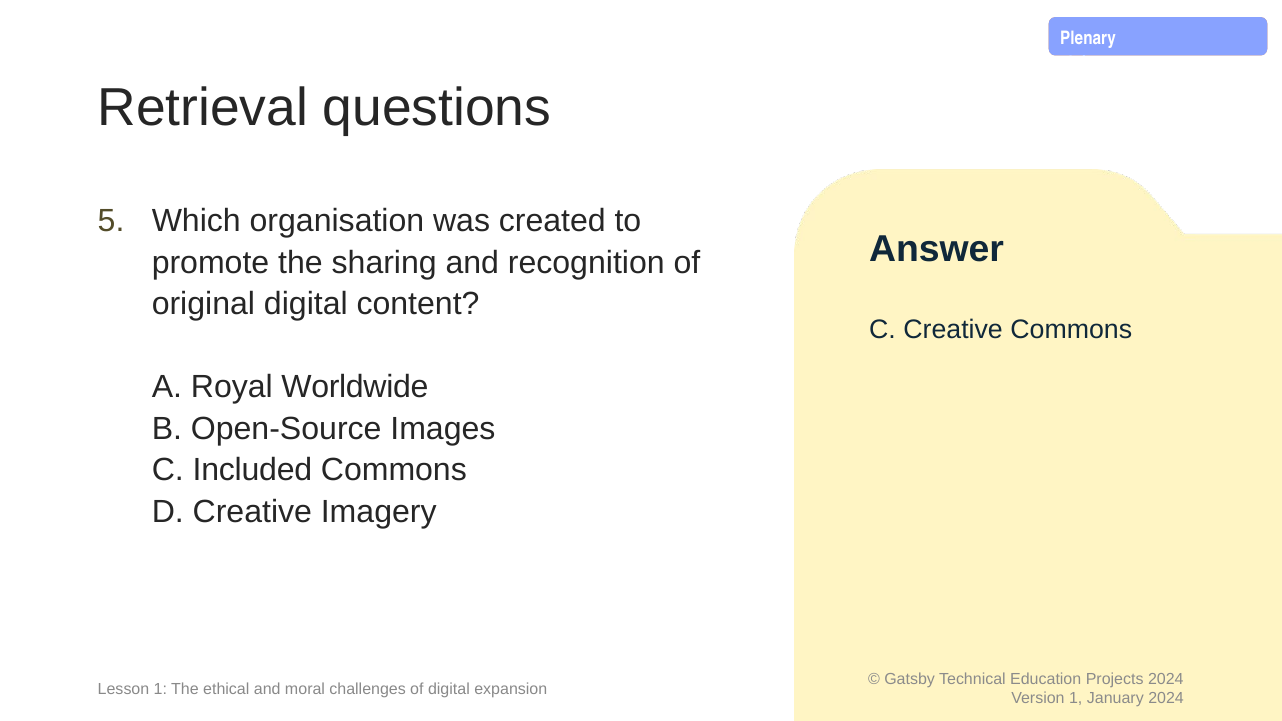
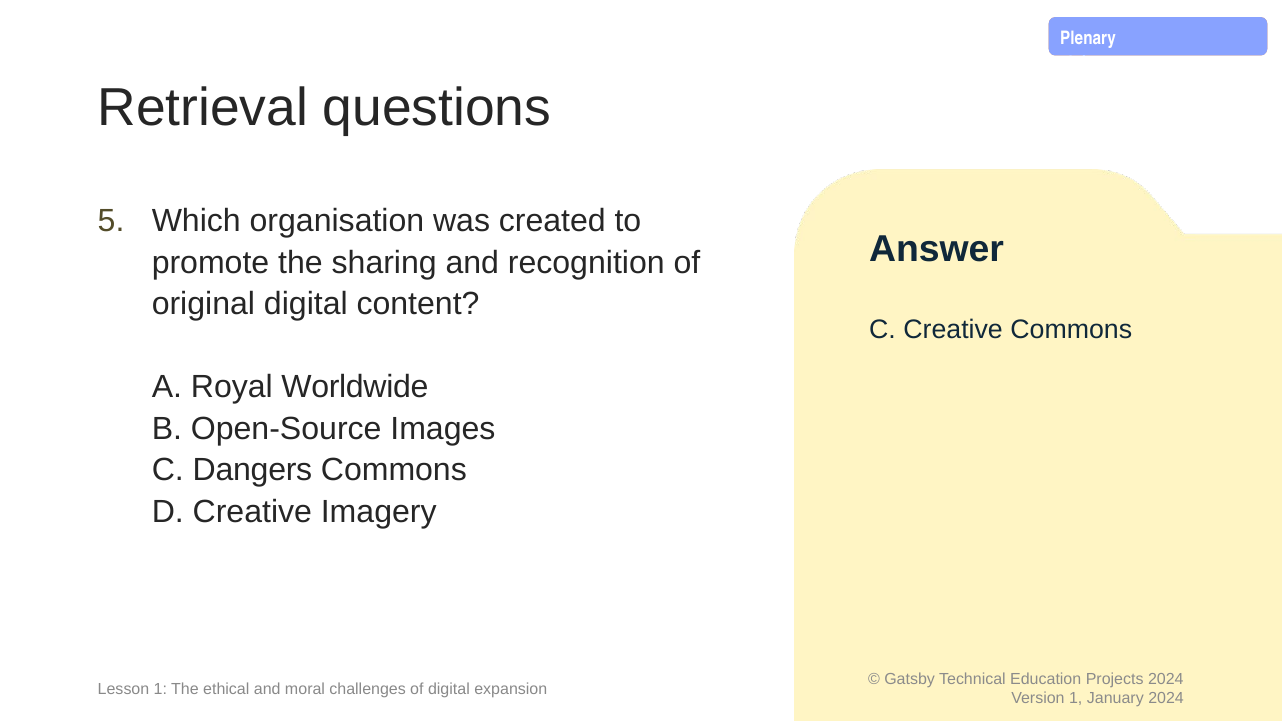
Included: Included -> Dangers (252, 470)
